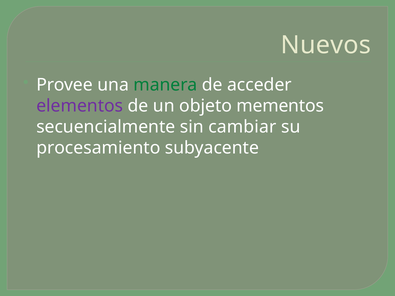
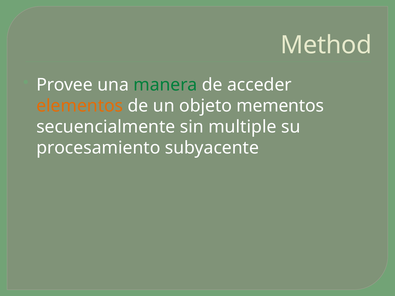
Nuevos: Nuevos -> Method (326, 45)
elementos colour: purple -> orange (80, 106)
cambiar: cambiar -> multiple (242, 127)
